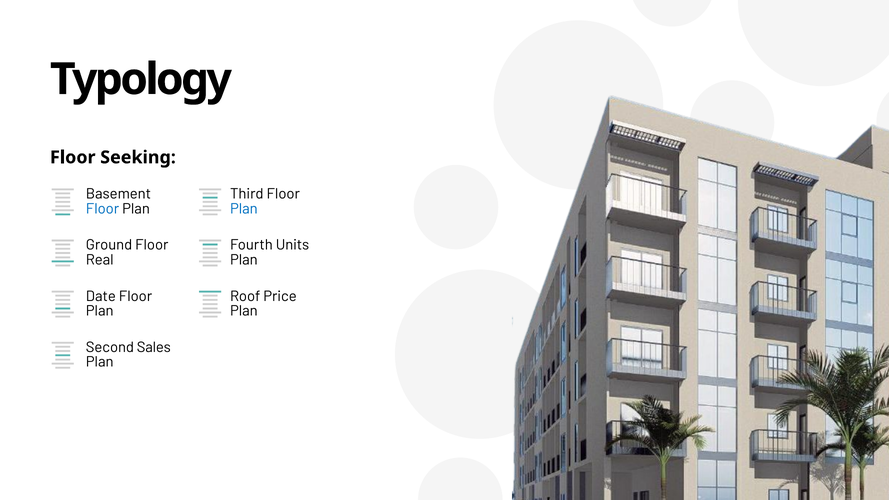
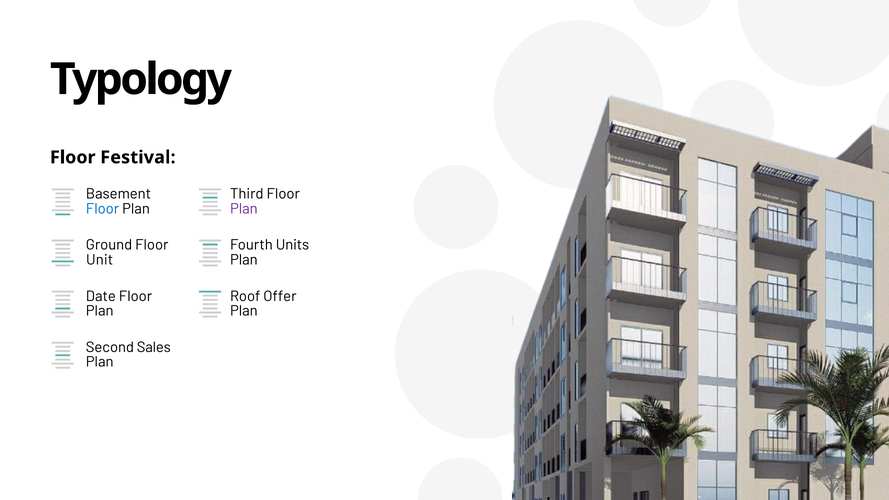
Seeking: Seeking -> Festival (138, 157)
Plan colour: blue -> purple (244, 209)
Real: Real -> Unit (100, 260)
Price: Price -> Offer (280, 296)
